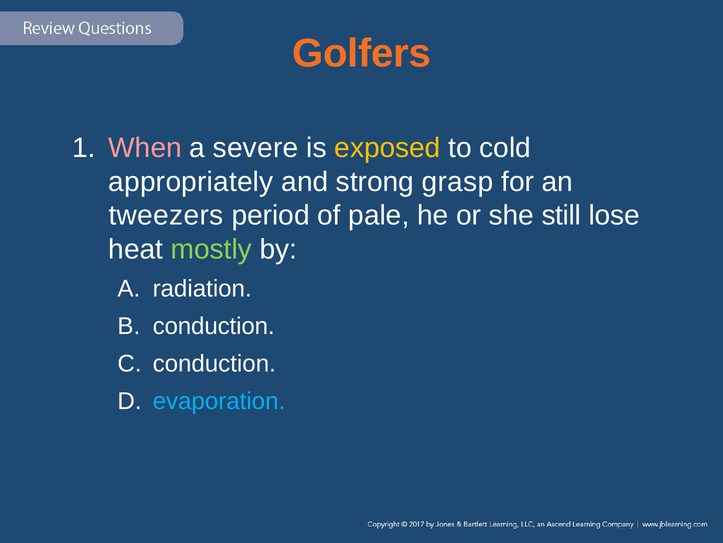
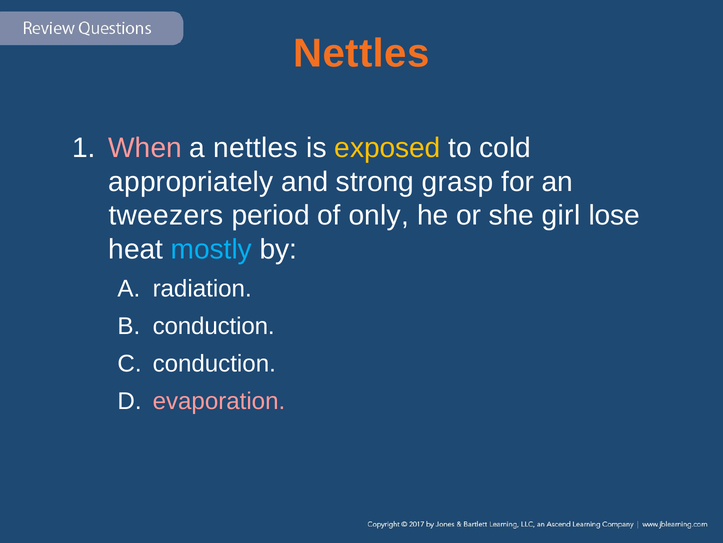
Golfers: Golfers -> Nettles (361, 53)
a severe: severe -> nettles (256, 148)
pale: pale -> only (379, 215)
still: still -> girl (561, 215)
mostly colour: light green -> light blue (211, 249)
evaporation colour: light blue -> pink (219, 401)
